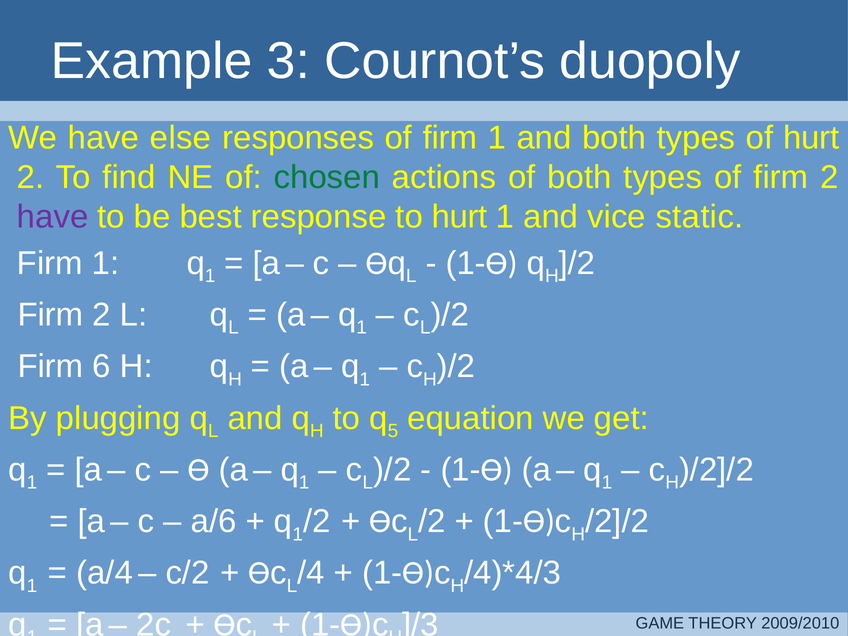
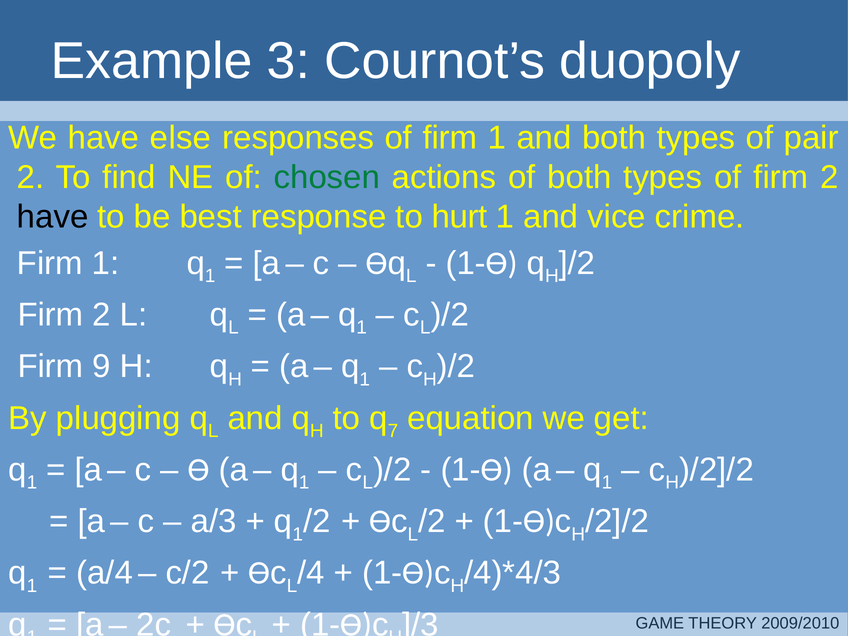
of hurt: hurt -> pair (811, 138)
have colour: purple -> black (53, 217)
static: static -> crime (700, 217)
6: 6 -> 9 (102, 366)
5: 5 -> 7 (393, 431)
a/6: a/6 -> a/3 (214, 521)
